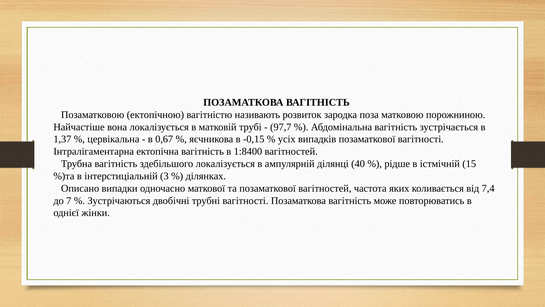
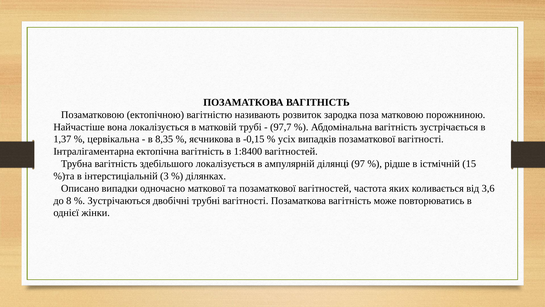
0,67: 0,67 -> 8,35 (164, 139)
40: 40 -> 97 (358, 164)
7,4: 7,4 -> 3,6 (488, 188)
7: 7 -> 8 (69, 200)
